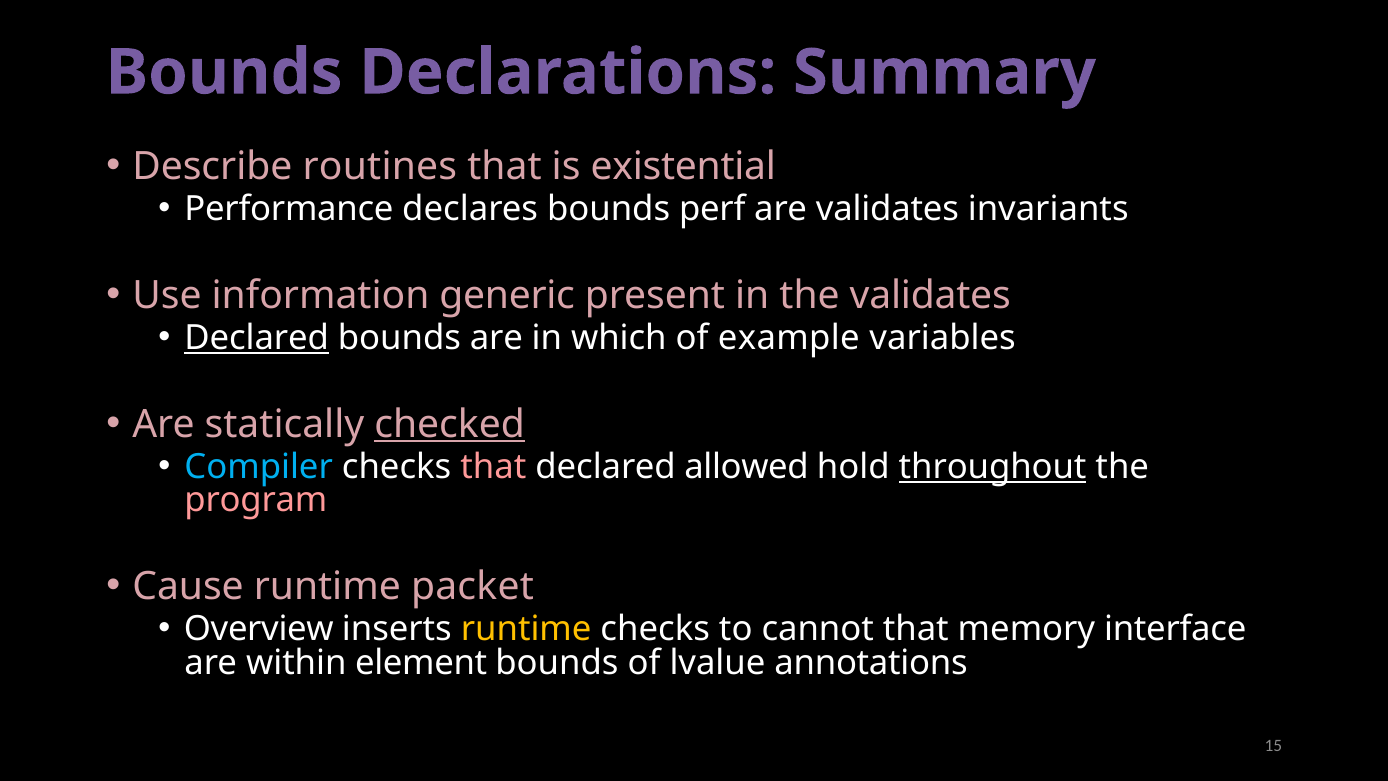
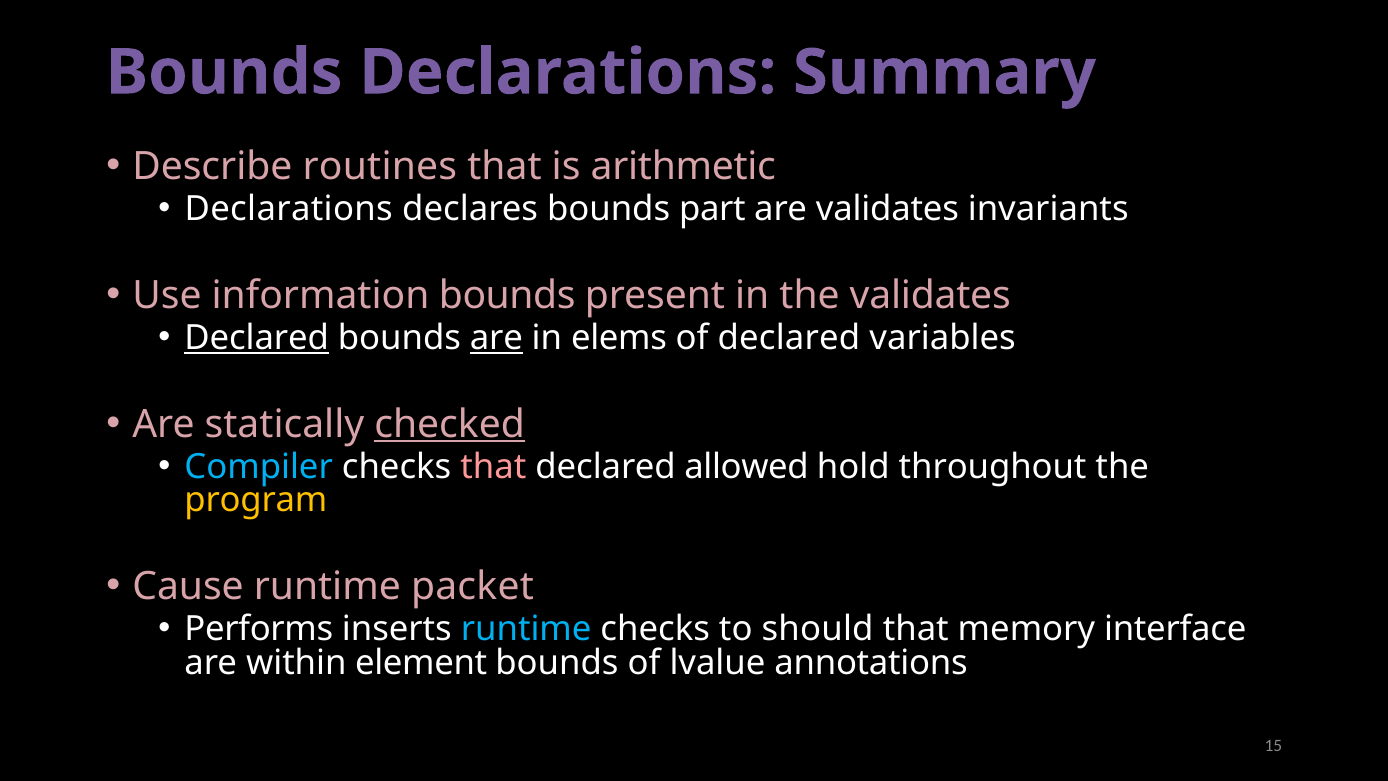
existential: existential -> arithmetic (683, 167)
Performance: Performance -> Declarations (289, 209)
perf: perf -> part (712, 209)
information generic: generic -> bounds (507, 295)
are underline: none -> present (496, 338)
which: which -> elems (619, 338)
of example: example -> declared (789, 338)
throughout underline: present -> none (993, 467)
program colour: pink -> yellow (256, 500)
Overview: Overview -> Performs (259, 629)
runtime colour: yellow -> light blue (526, 629)
cannot: cannot -> should (818, 629)
